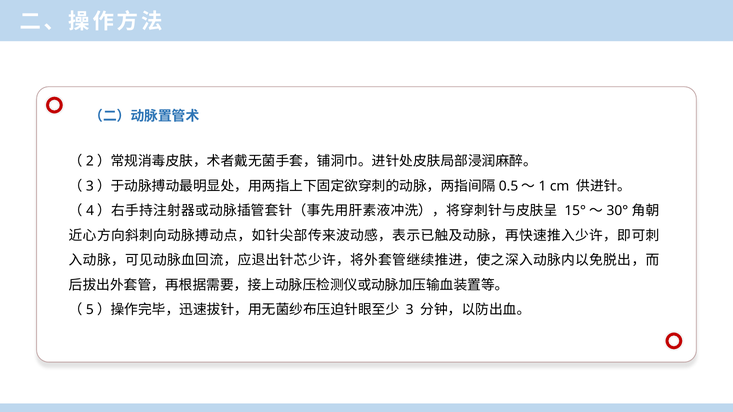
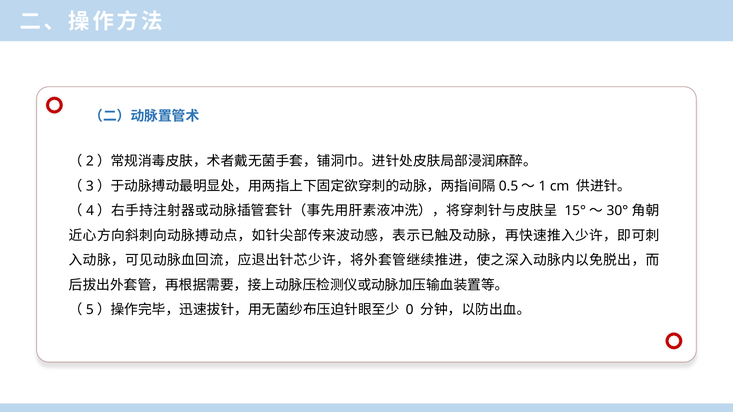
3: 3 -> 0 (410, 310)
